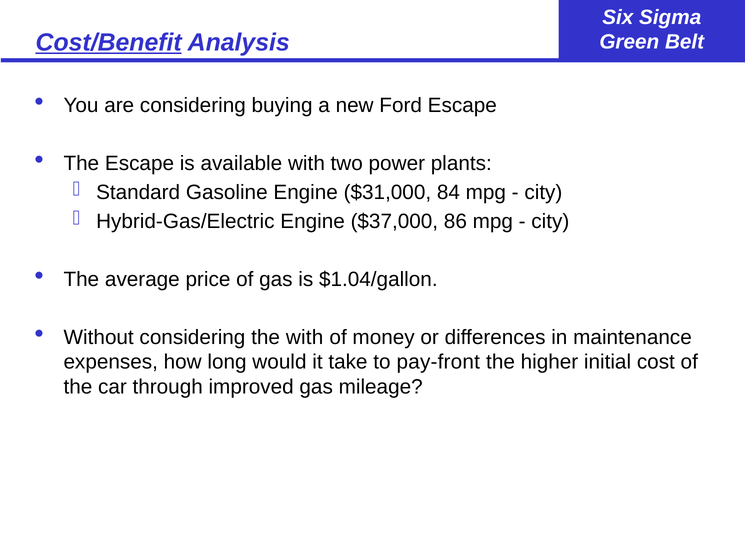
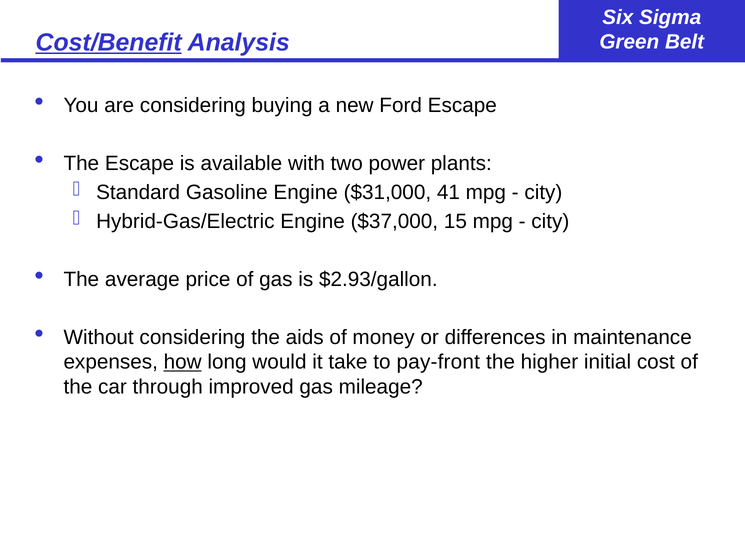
84: 84 -> 41 (448, 192)
86: 86 -> 15 (455, 221)
$1.04/gallon: $1.04/gallon -> $2.93/gallon (378, 279)
the with: with -> aids (305, 337)
how underline: none -> present (183, 362)
